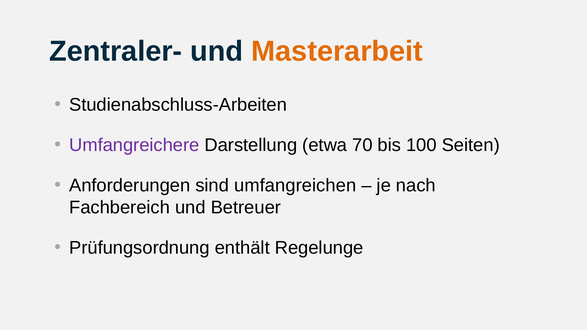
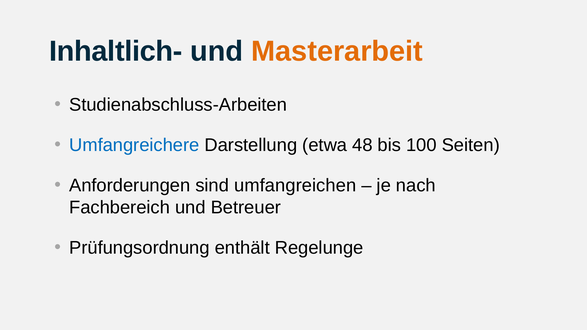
Zentraler-: Zentraler- -> Inhaltlich- (116, 51)
Umfangreichere colour: purple -> blue (134, 145)
70: 70 -> 48 (362, 145)
